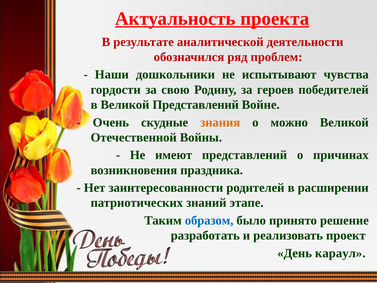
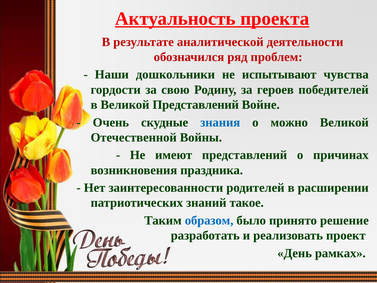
знания colour: orange -> blue (220, 122)
этапе: этапе -> такое (247, 203)
караул: караул -> рамках (340, 253)
